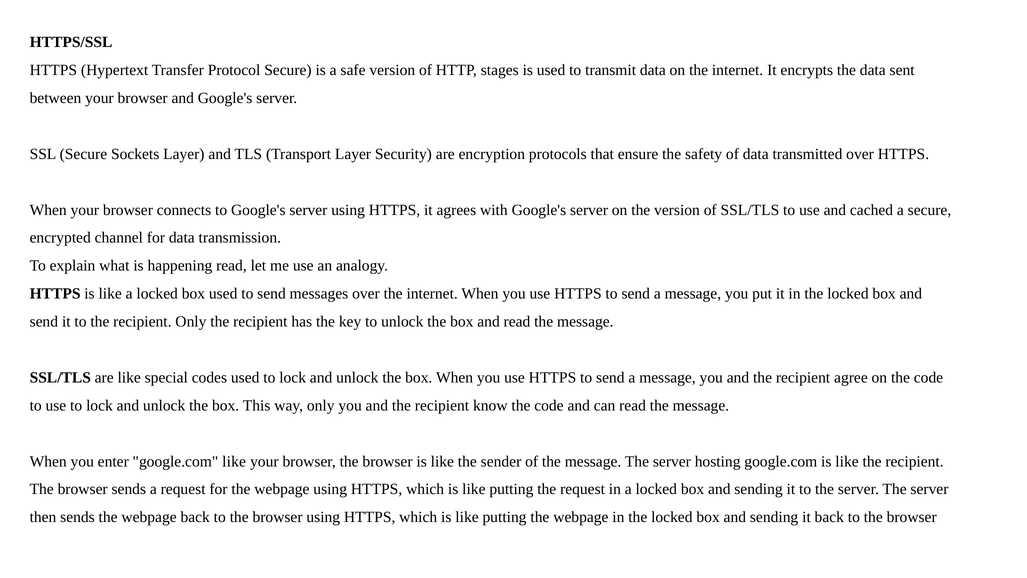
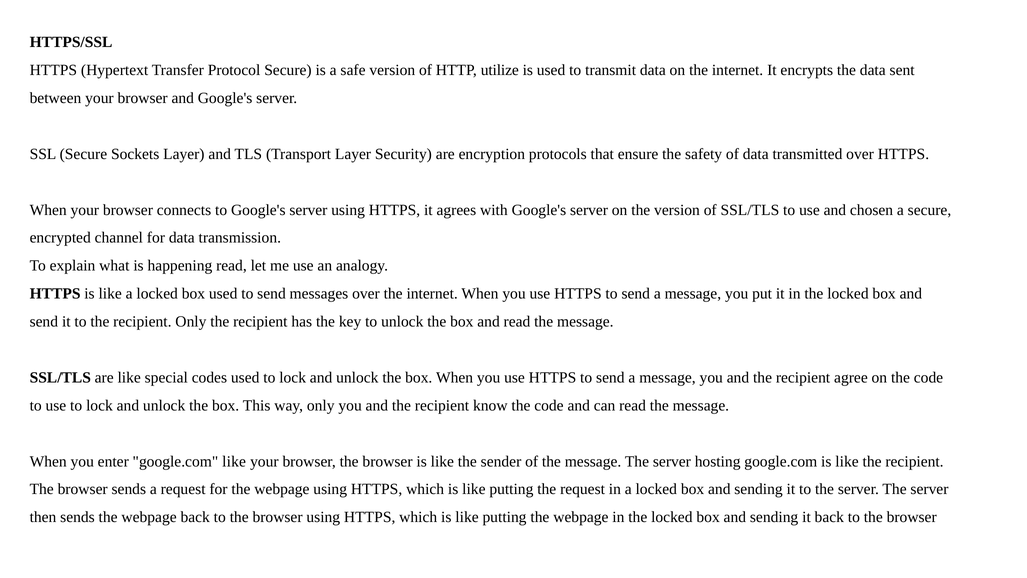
stages: stages -> utilize (500, 70)
cached: cached -> chosen (872, 210)
